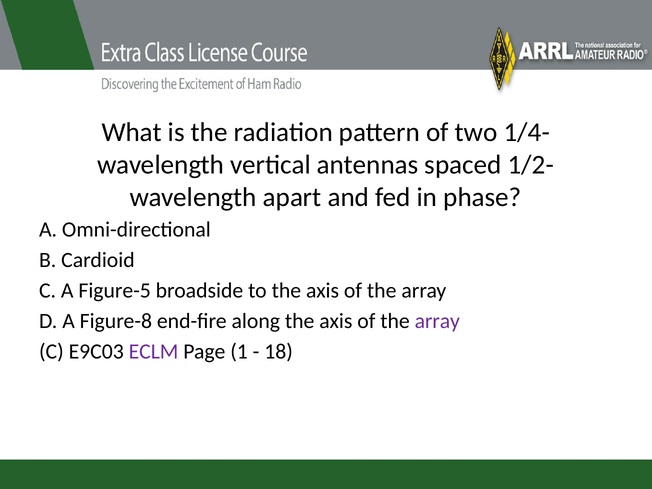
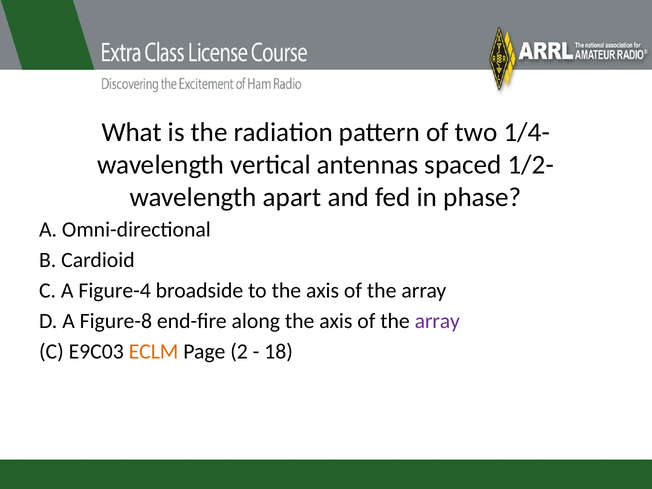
Figure-5: Figure-5 -> Figure-4 (115, 291)
ECLM colour: purple -> orange (154, 351)
1: 1 -> 2 (239, 351)
